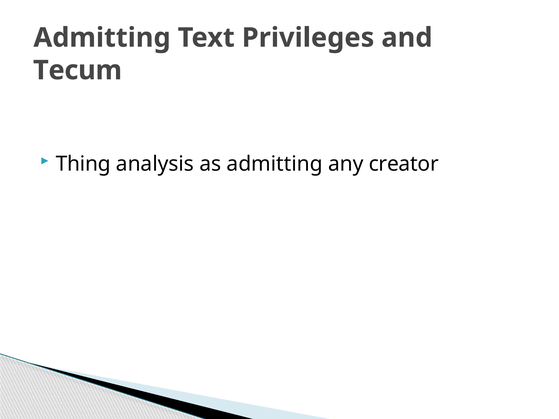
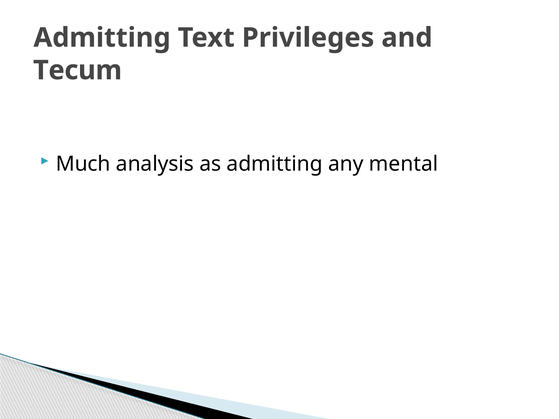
Thing: Thing -> Much (83, 164)
creator: creator -> mental (404, 164)
